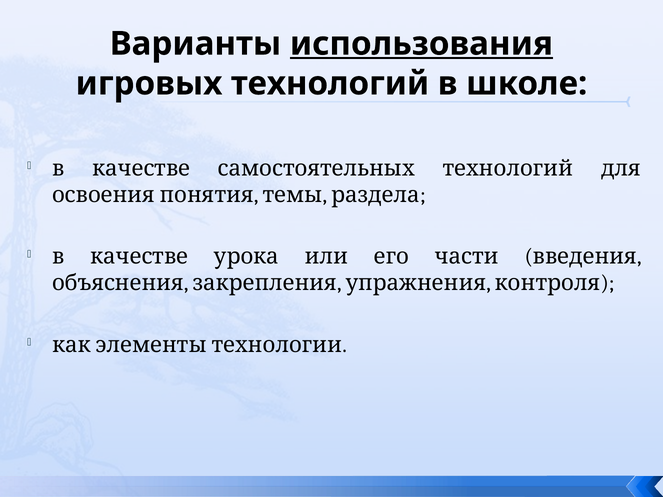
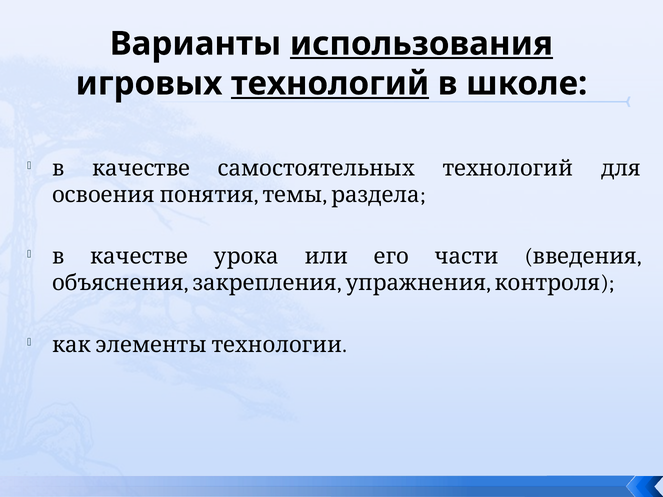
технологий underline: none -> present (330, 84)
